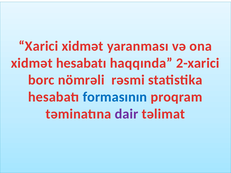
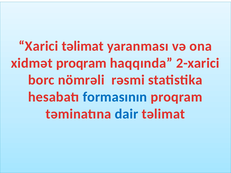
Xarici xidmət: xidmət -> təlimat (83, 46)
xidmət hesabatı: hesabatı -> proqram (81, 63)
dair colour: purple -> blue (126, 114)
